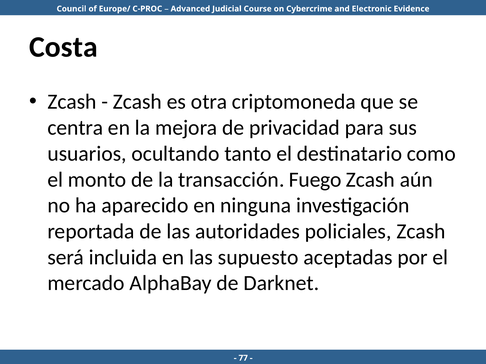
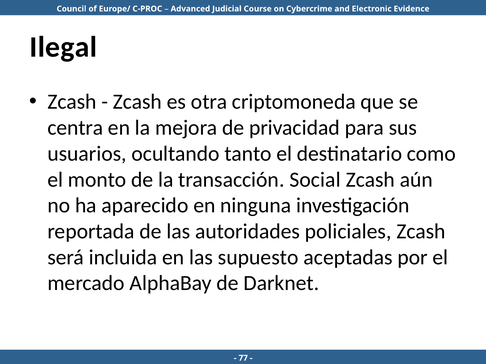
Costa: Costa -> Ilegal (63, 47)
Fuego: Fuego -> Social (315, 180)
